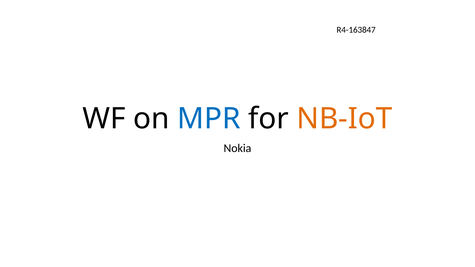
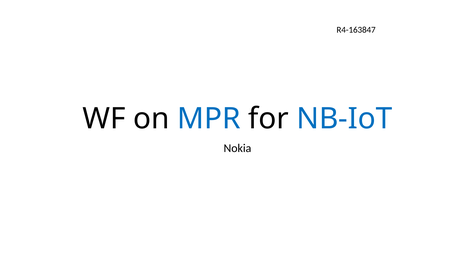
NB-IoT colour: orange -> blue (344, 119)
